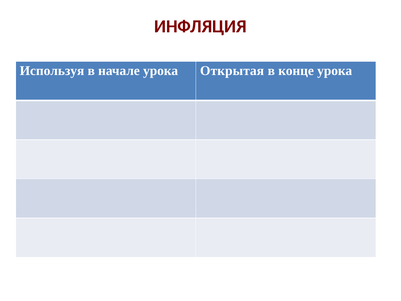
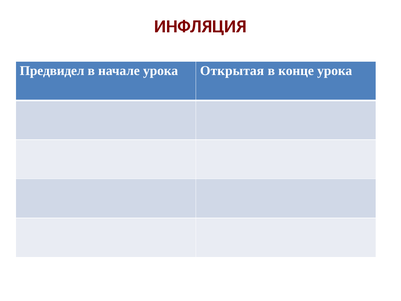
Используя: Используя -> Предвидел (52, 71)
